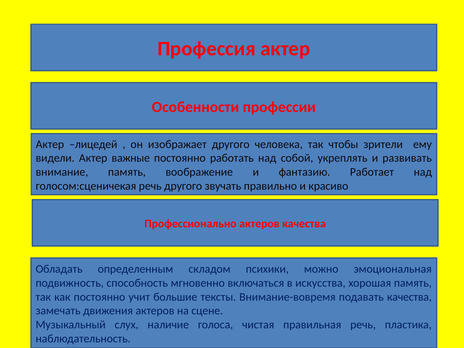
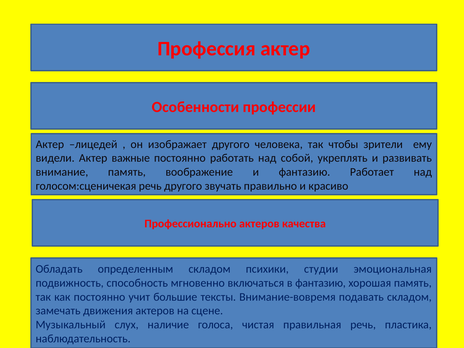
можно: можно -> студии (321, 269)
в искусства: искусства -> фантазию (321, 283)
подавать качества: качества -> складом (409, 297)
